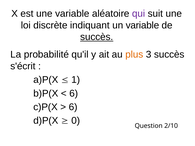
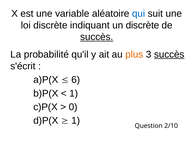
qui colour: purple -> blue (139, 14)
un variable: variable -> discrète (142, 25)
succès underline: none -> present (169, 55)
1: 1 -> 6 (76, 80)
6: 6 -> 1 (74, 94)
6: 6 -> 0 (73, 107)
0: 0 -> 1 (76, 121)
